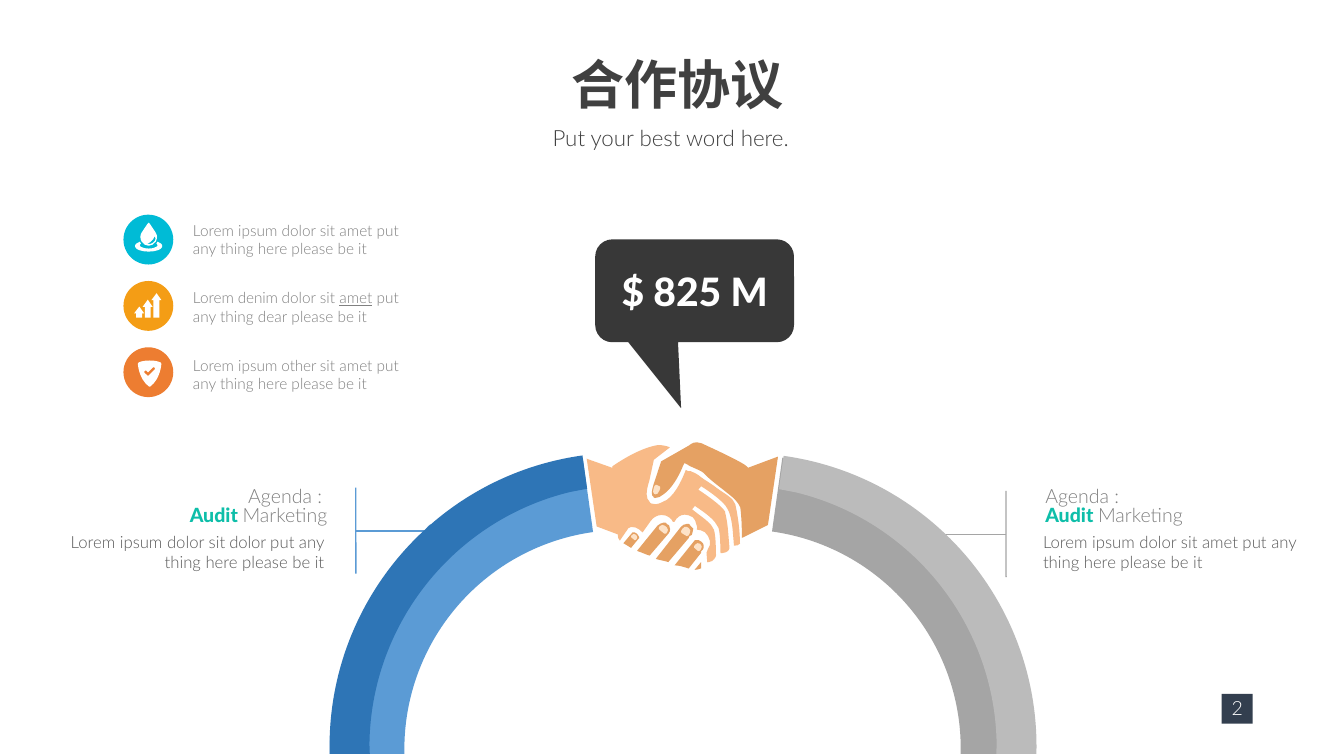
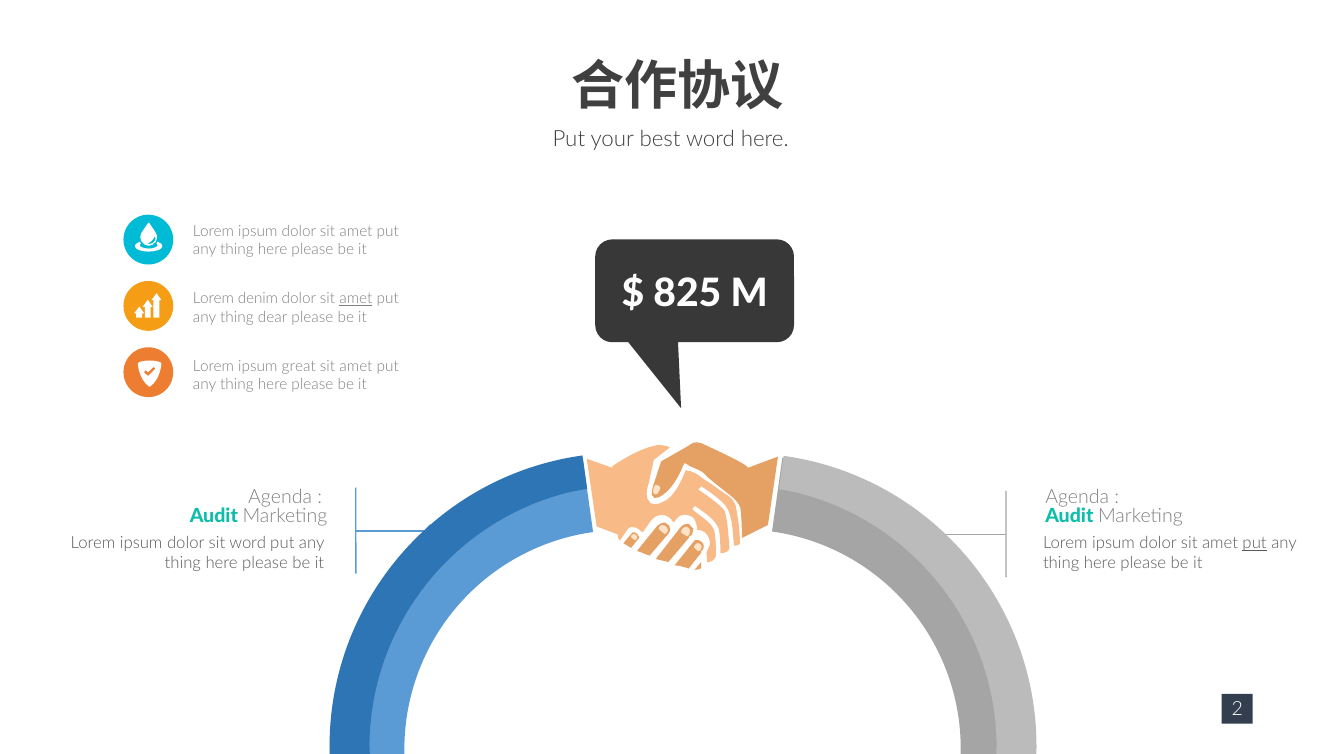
other: other -> great (299, 366)
sit dolor: dolor -> word (248, 543)
put underline: none -> present (1255, 543)
